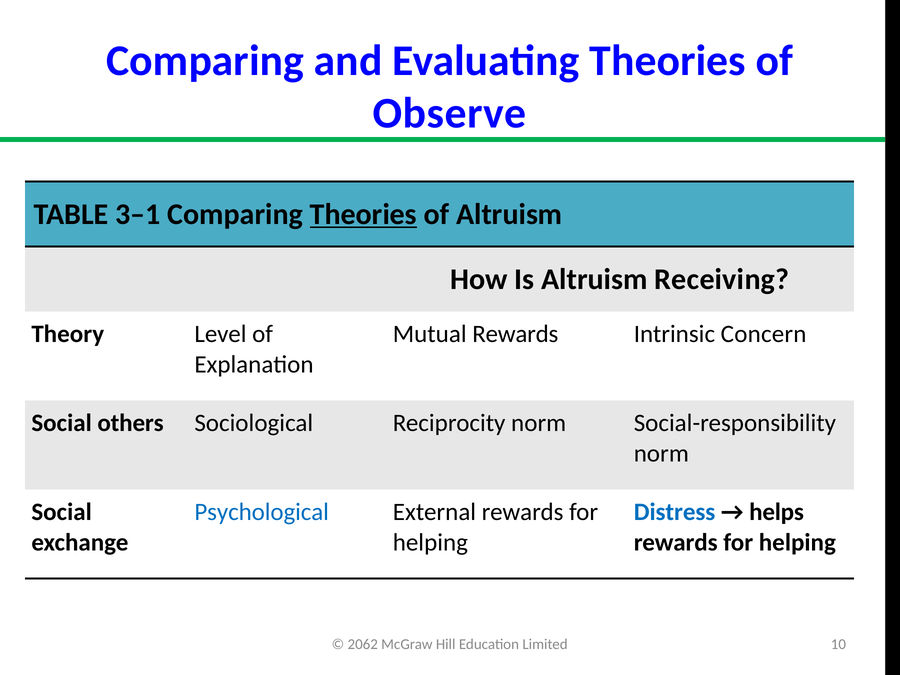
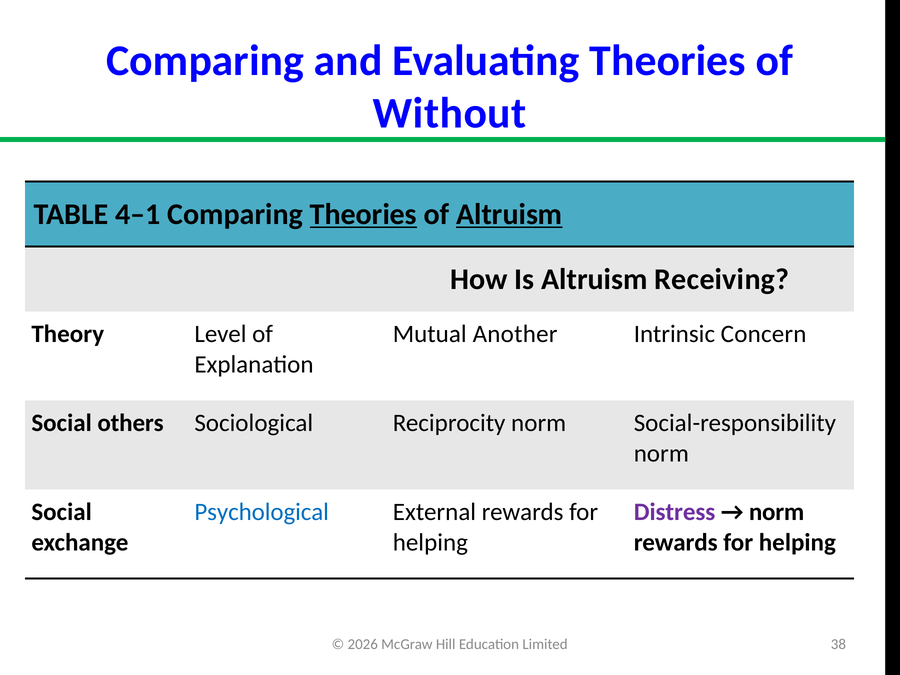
Observe: Observe -> Without (450, 113)
3–1: 3–1 -> 4–1 (138, 214)
Altruism underline: none -> present (509, 214)
Mutual Rewards: Rewards -> Another (515, 334)
Distress colour: blue -> purple (675, 512)
helps: helps -> norm (777, 512)
2062: 2062 -> 2026 (363, 644)
10: 10 -> 38 (838, 644)
